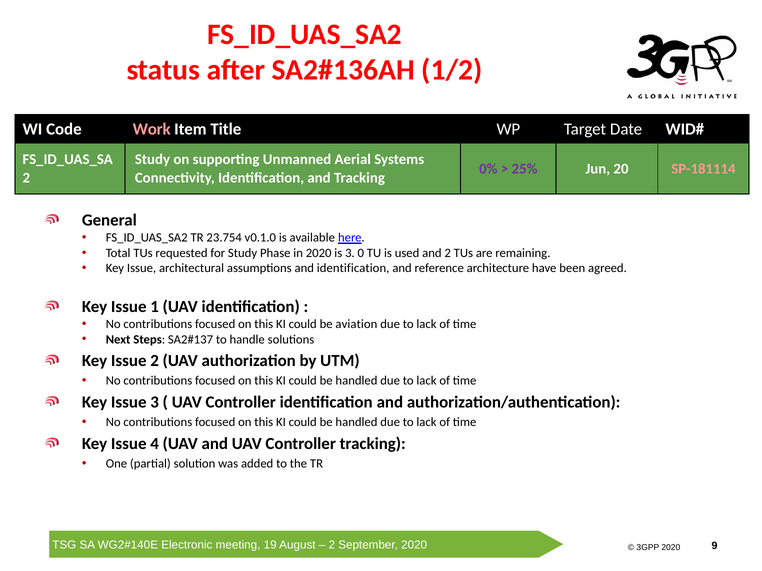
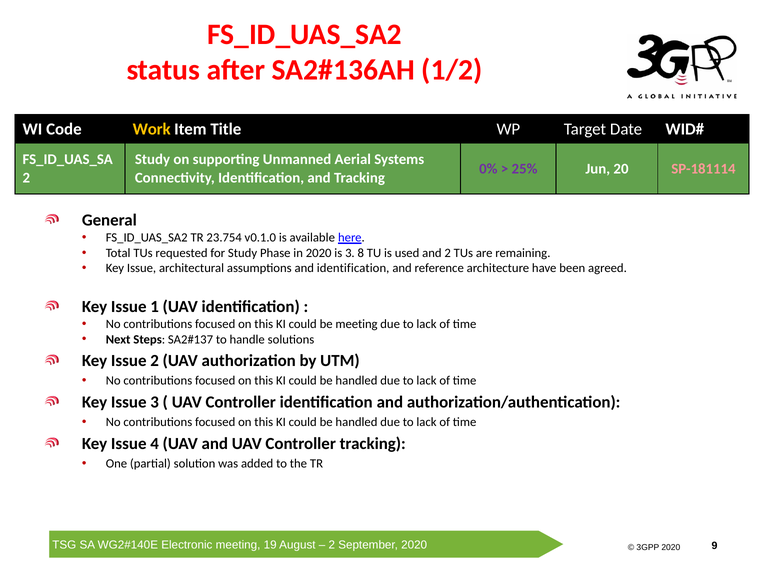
Work colour: pink -> yellow (152, 129)
0: 0 -> 8 (361, 253)
be aviation: aviation -> meeting (357, 324)
